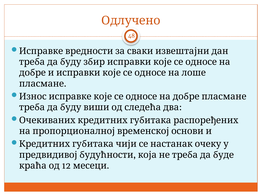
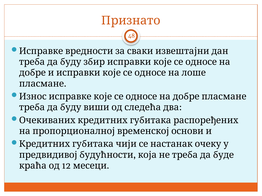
Одлучено: Одлучено -> Признато (131, 21)
